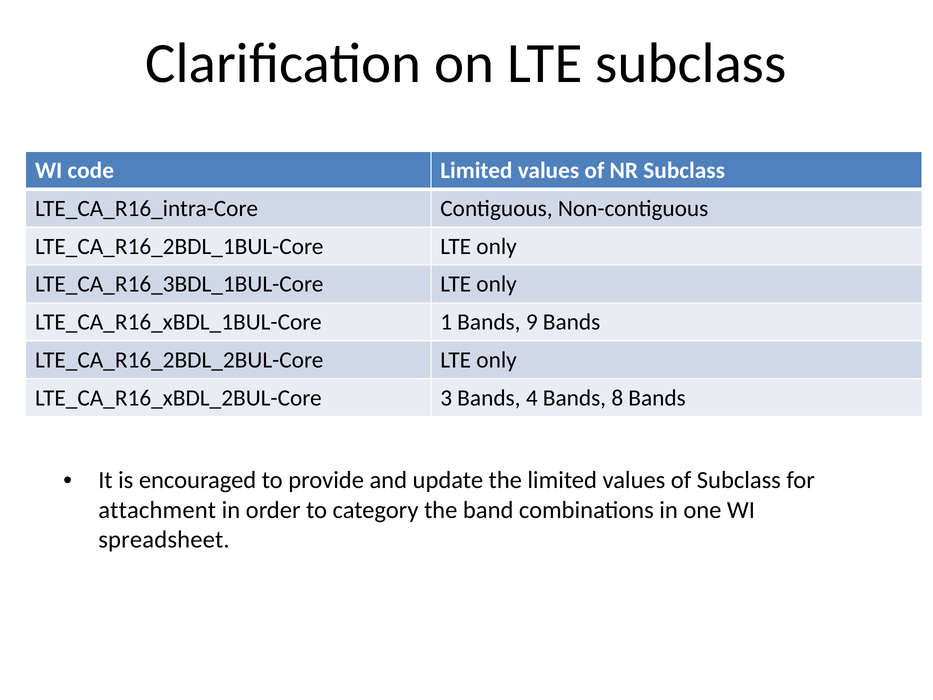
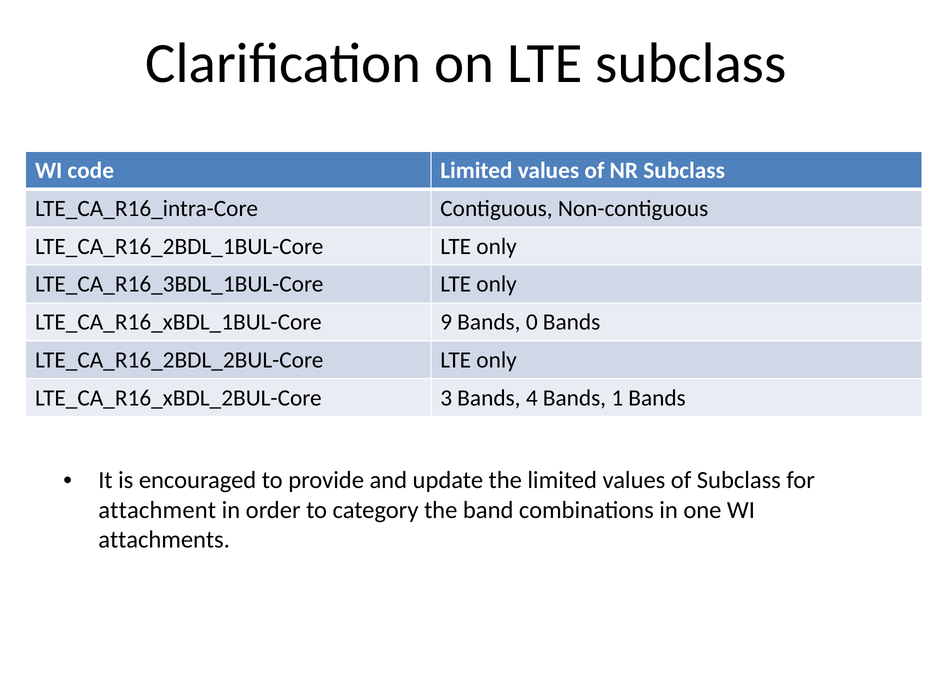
1: 1 -> 9 (446, 322)
9: 9 -> 0 (532, 322)
8: 8 -> 1 (617, 398)
spreadsheet: spreadsheet -> attachments (164, 540)
